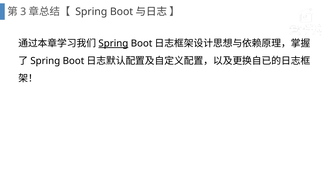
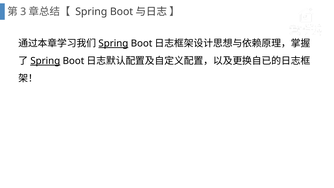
Spring underline: none -> present (45, 61)
